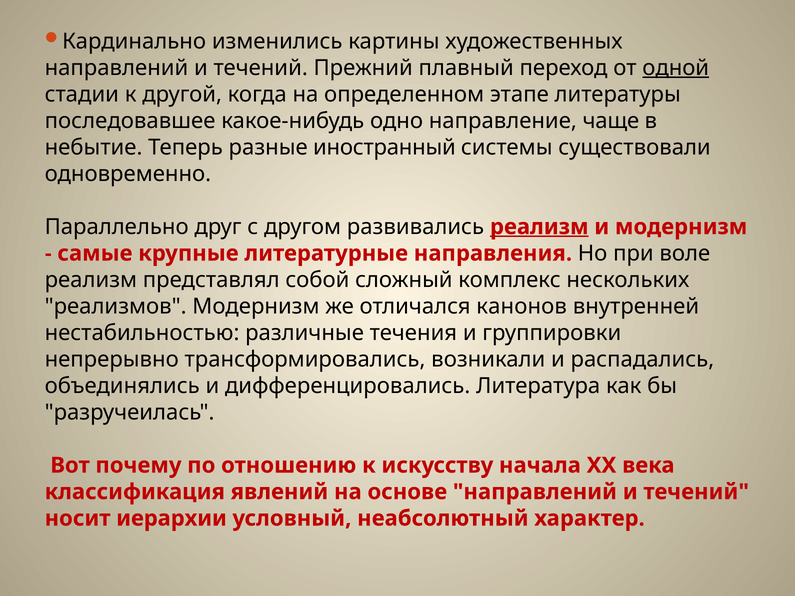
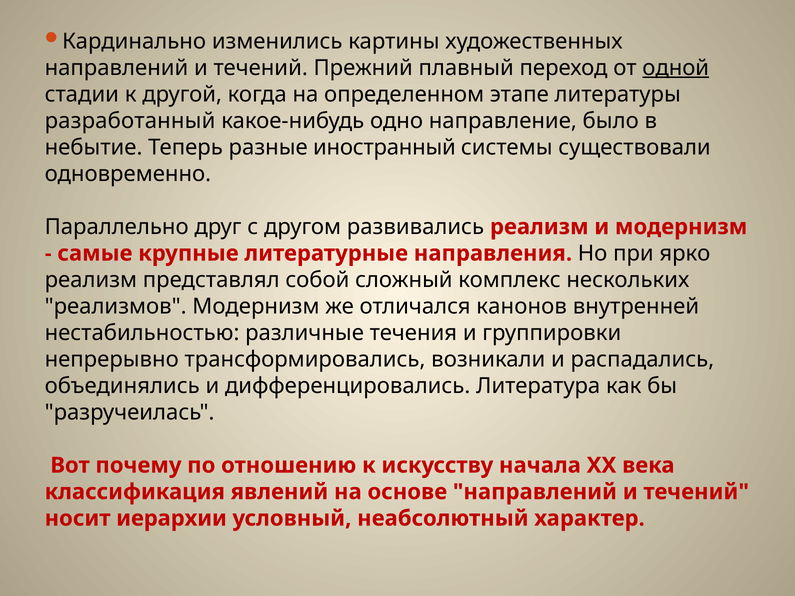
последовавшее: последовавшее -> разработанный (130, 121)
чаще: чаще -> было (611, 121)
реализм underline: present -> none (539, 227)
воле: воле -> ярко (685, 253)
